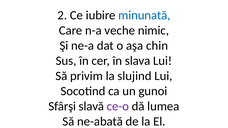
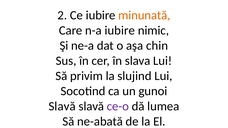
minunată colour: blue -> orange (144, 15)
n-a veche: veche -> iubire (120, 30)
Sfârşi: Sfârşi -> Slavă (62, 106)
